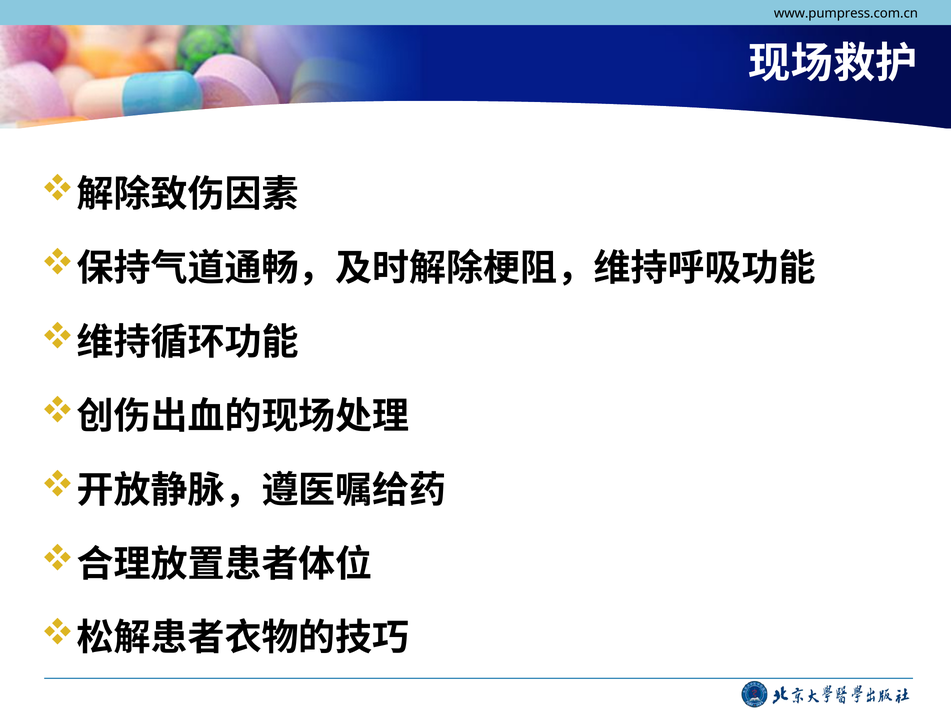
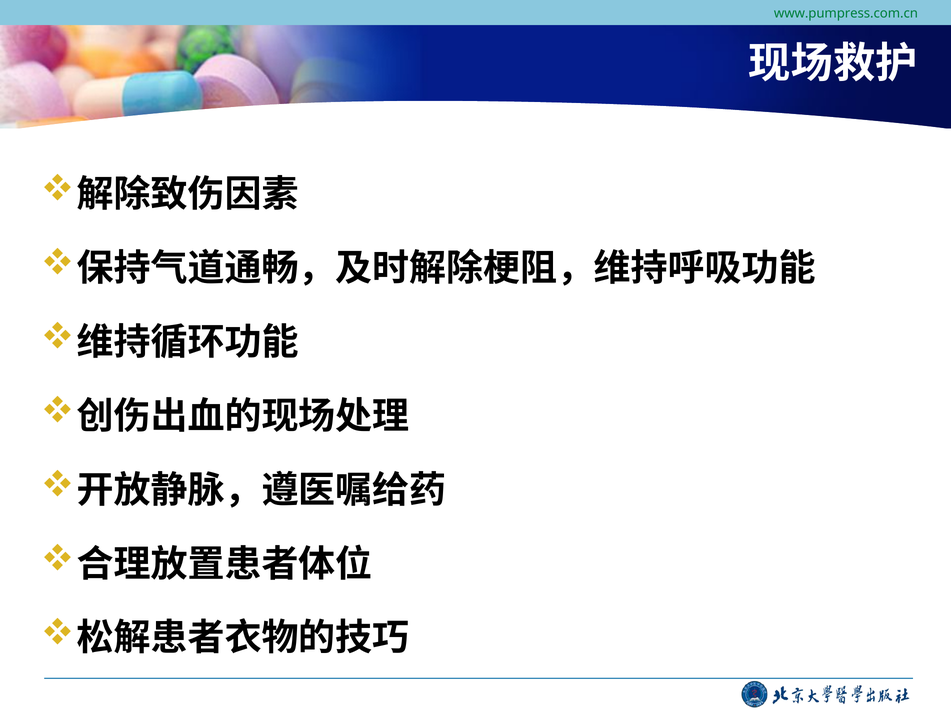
www.pumpress.com.cn colour: black -> green (846, 14)
